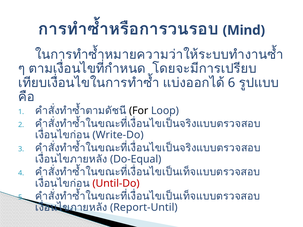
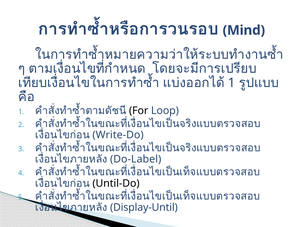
6: 6 -> 1 (232, 83)
Do-Equal: Do-Equal -> Do-Label (136, 159)
Until-Do colour: red -> black (116, 184)
Report-Until: Report-Until -> Display-Until (144, 208)
